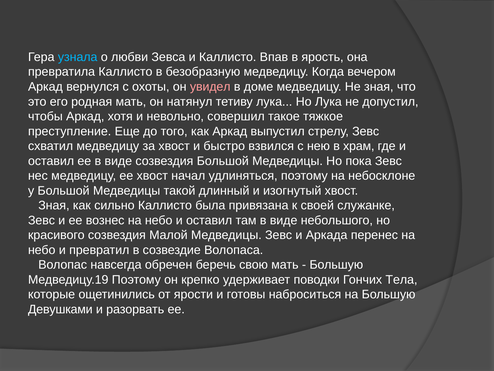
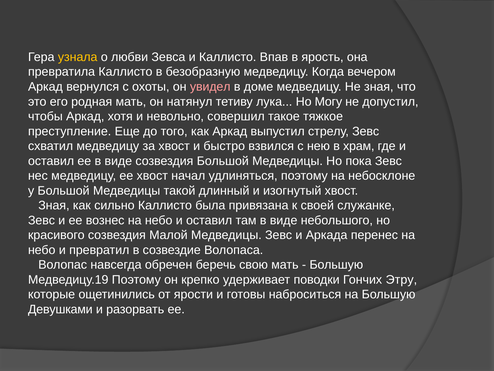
узнала colour: light blue -> yellow (78, 57)
Но Лука: Лука -> Могу (328, 101)
Тела: Тела -> Этру (401, 279)
